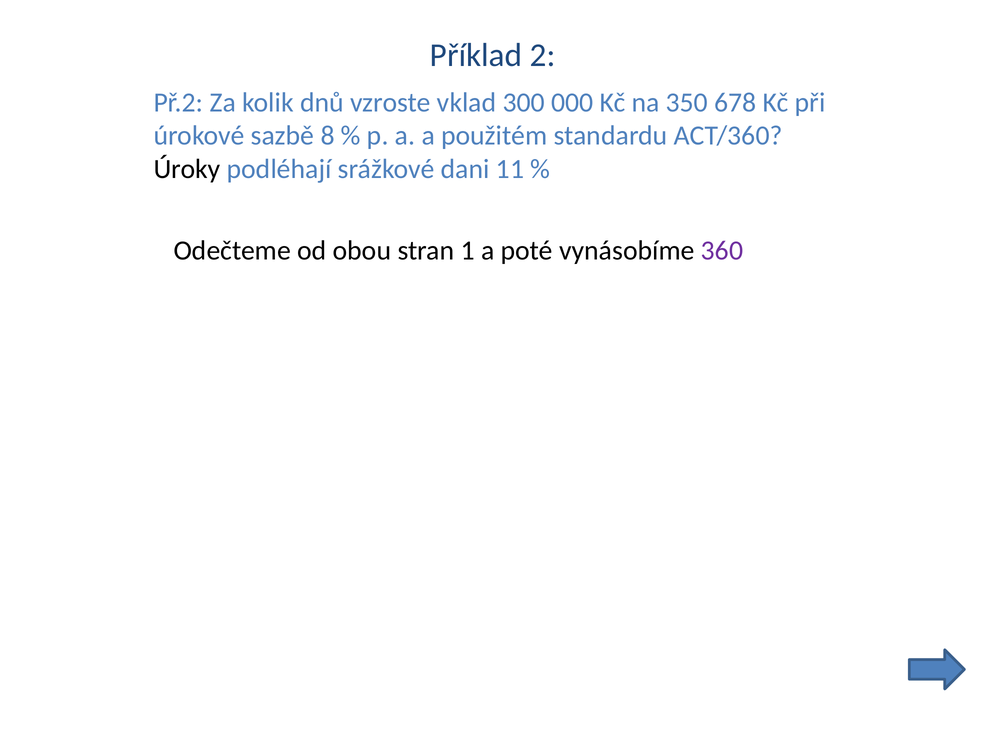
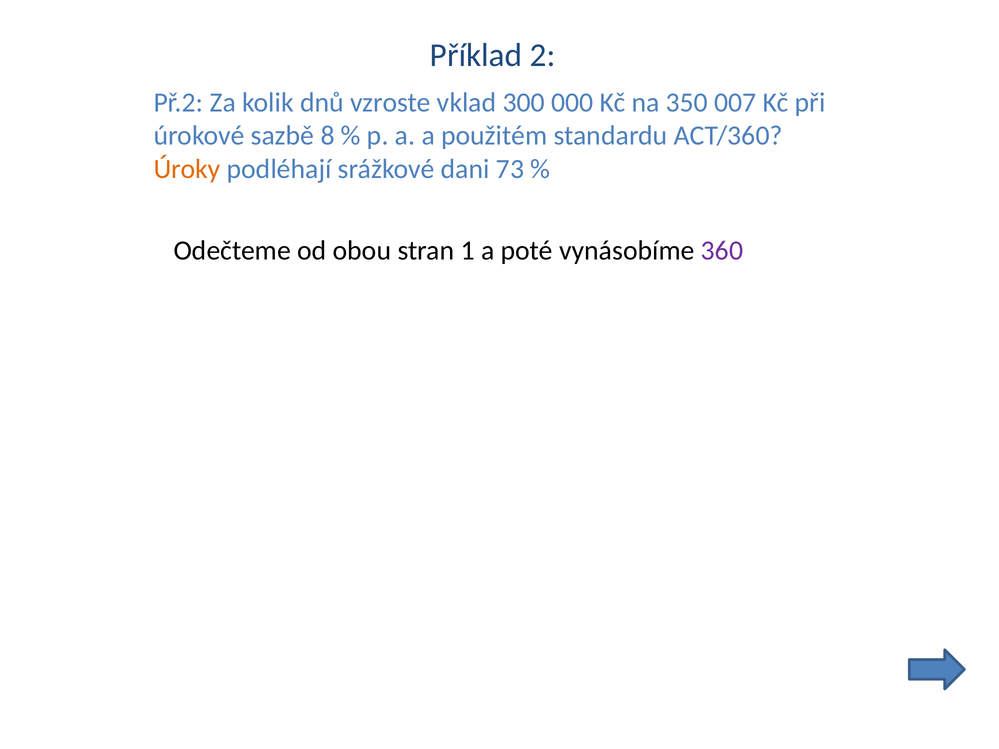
678: 678 -> 007 (735, 102)
Úroky colour: black -> orange (187, 169)
11: 11 -> 73 (510, 169)
